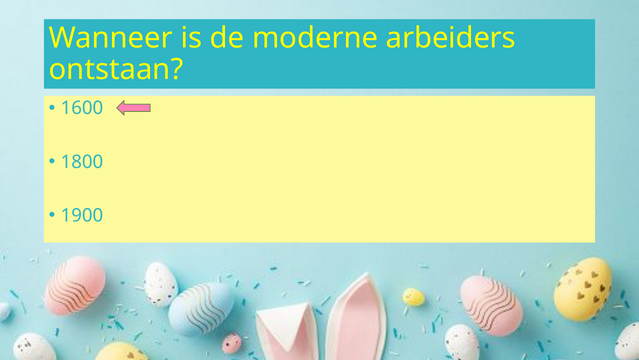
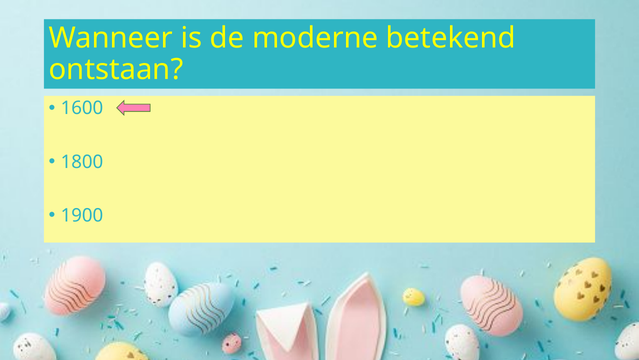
arbeiders: arbeiders -> betekend (451, 38)
